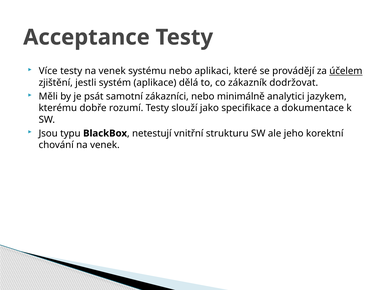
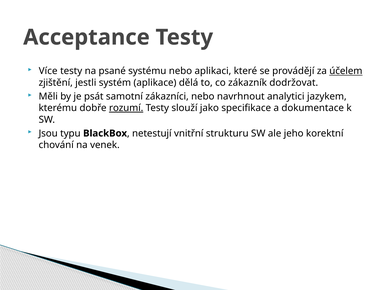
testy na venek: venek -> psané (112, 71)
minimálně: minimálně -> navrhnout (241, 96)
rozumí underline: none -> present (126, 108)
